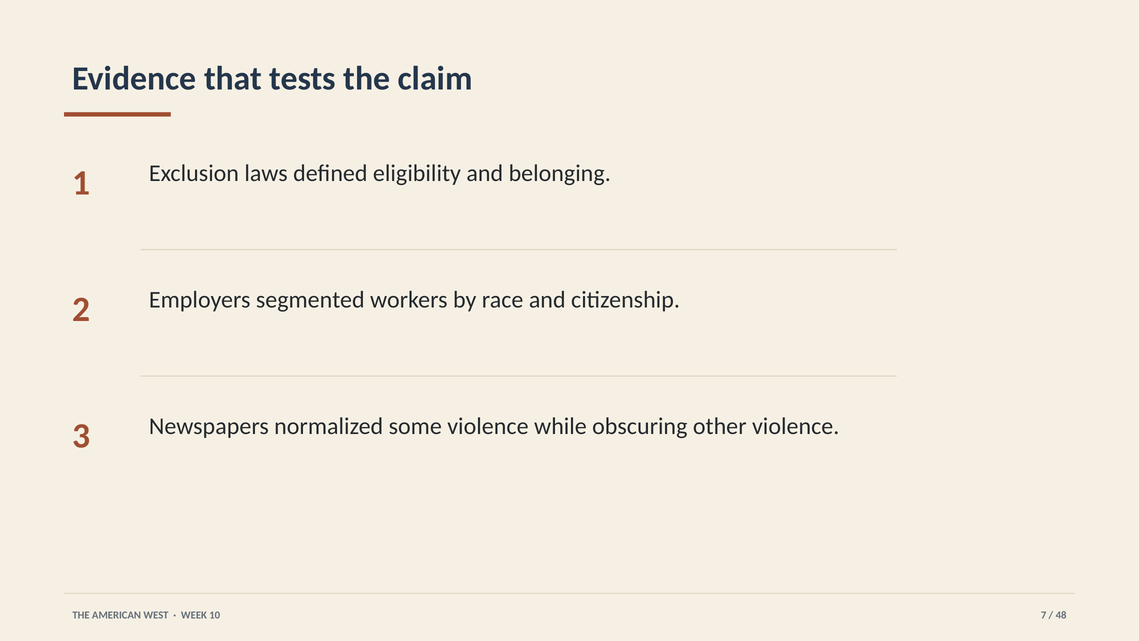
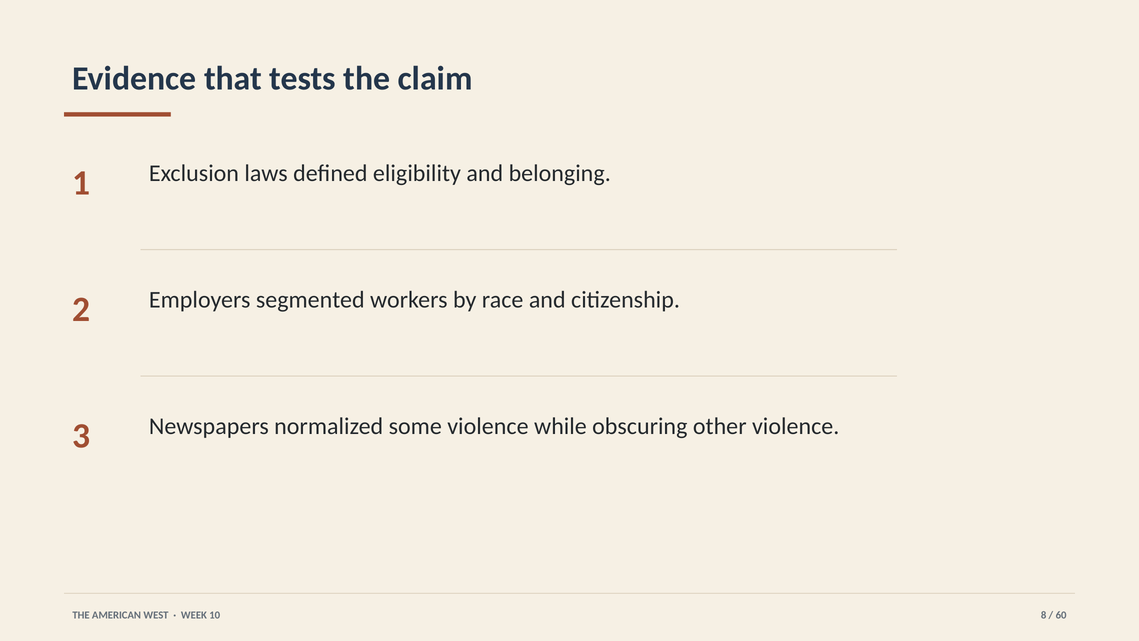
7: 7 -> 8 (1044, 615)
48: 48 -> 60 (1061, 615)
